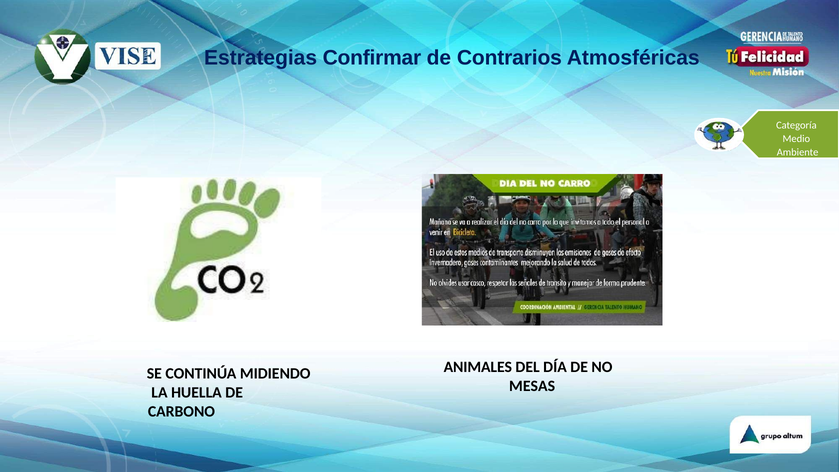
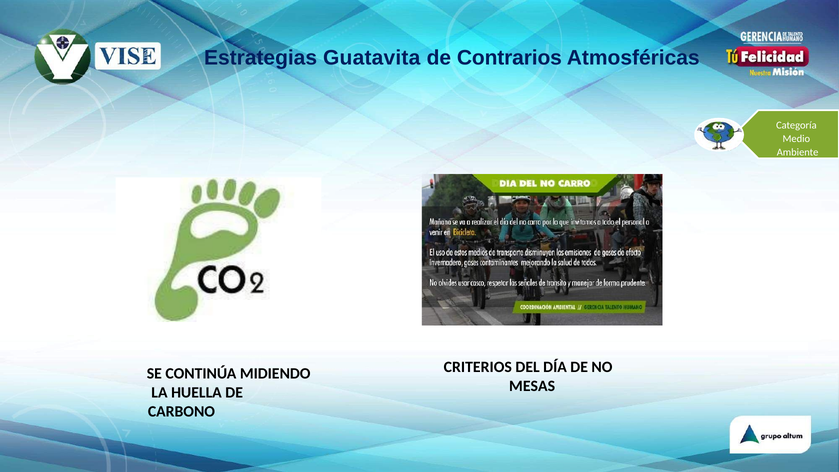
Confirmar: Confirmar -> Guatavita (372, 58)
ANIMALES: ANIMALES -> CRITERIOS (478, 367)
